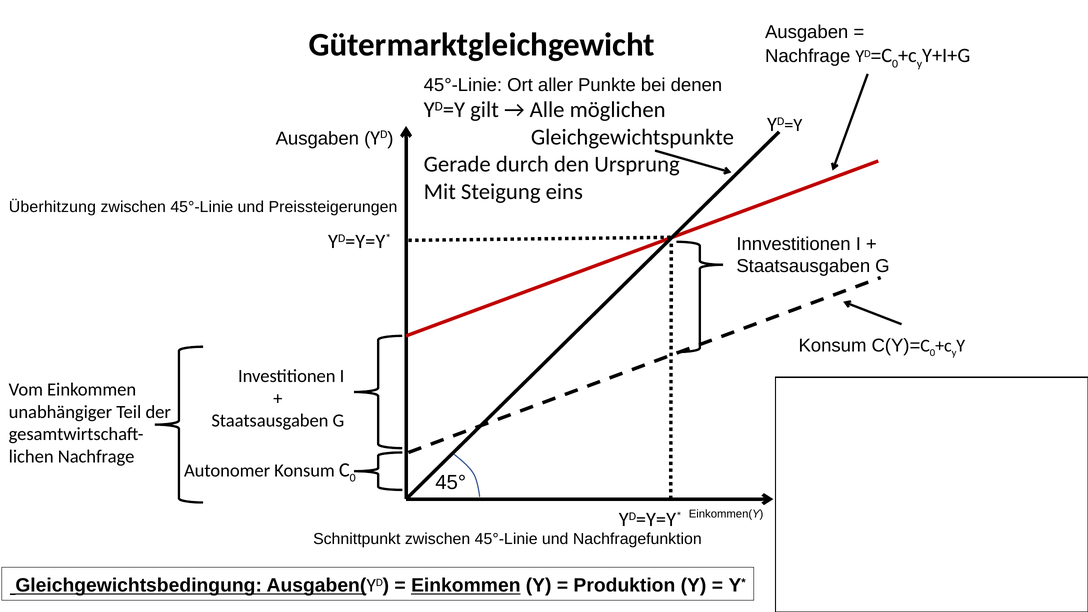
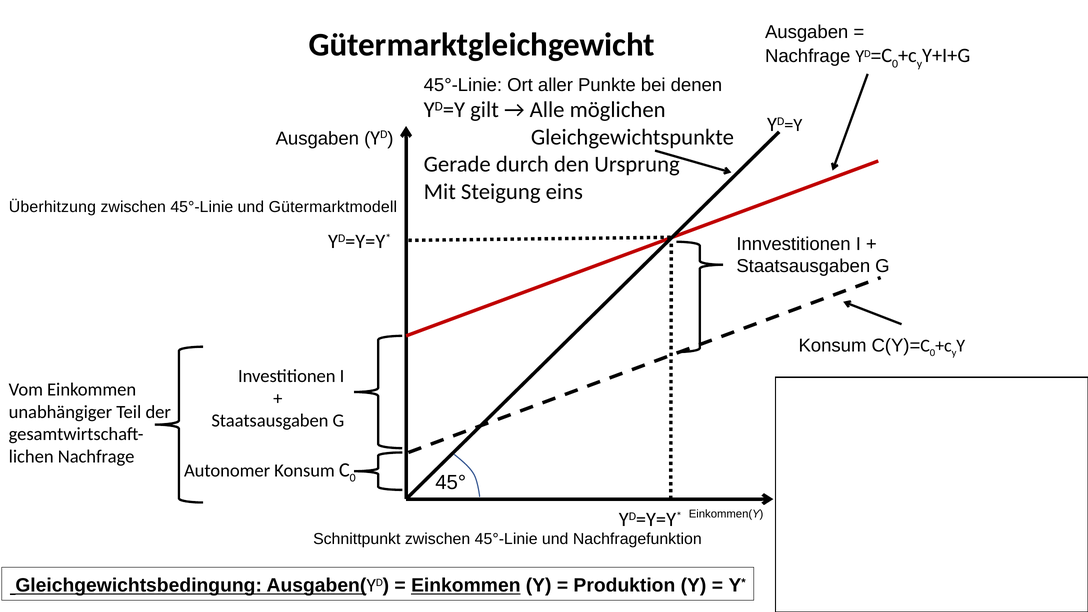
Preissteigerungen: Preissteigerungen -> Gütermarktmodell (333, 207)
